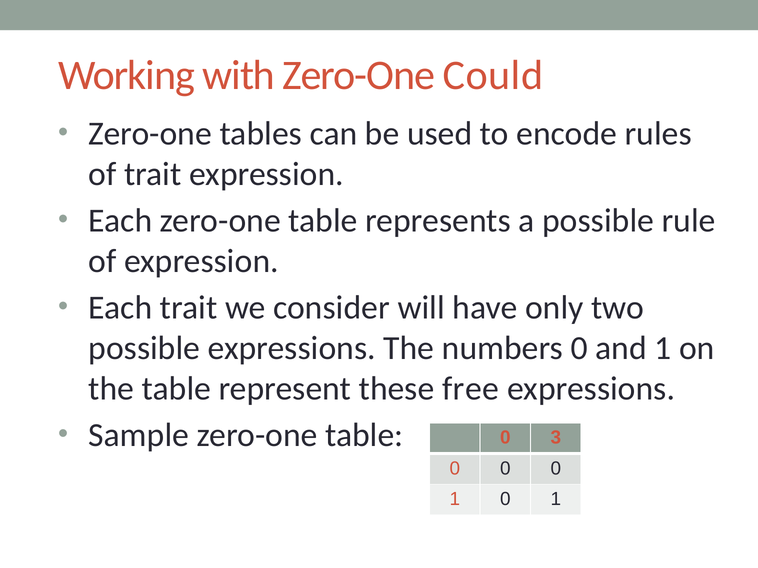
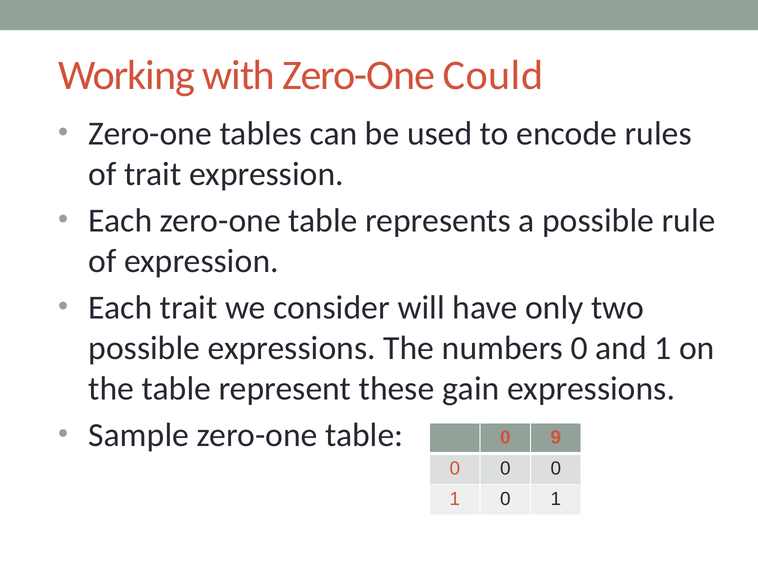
free: free -> gain (471, 389)
3: 3 -> 9 (556, 438)
